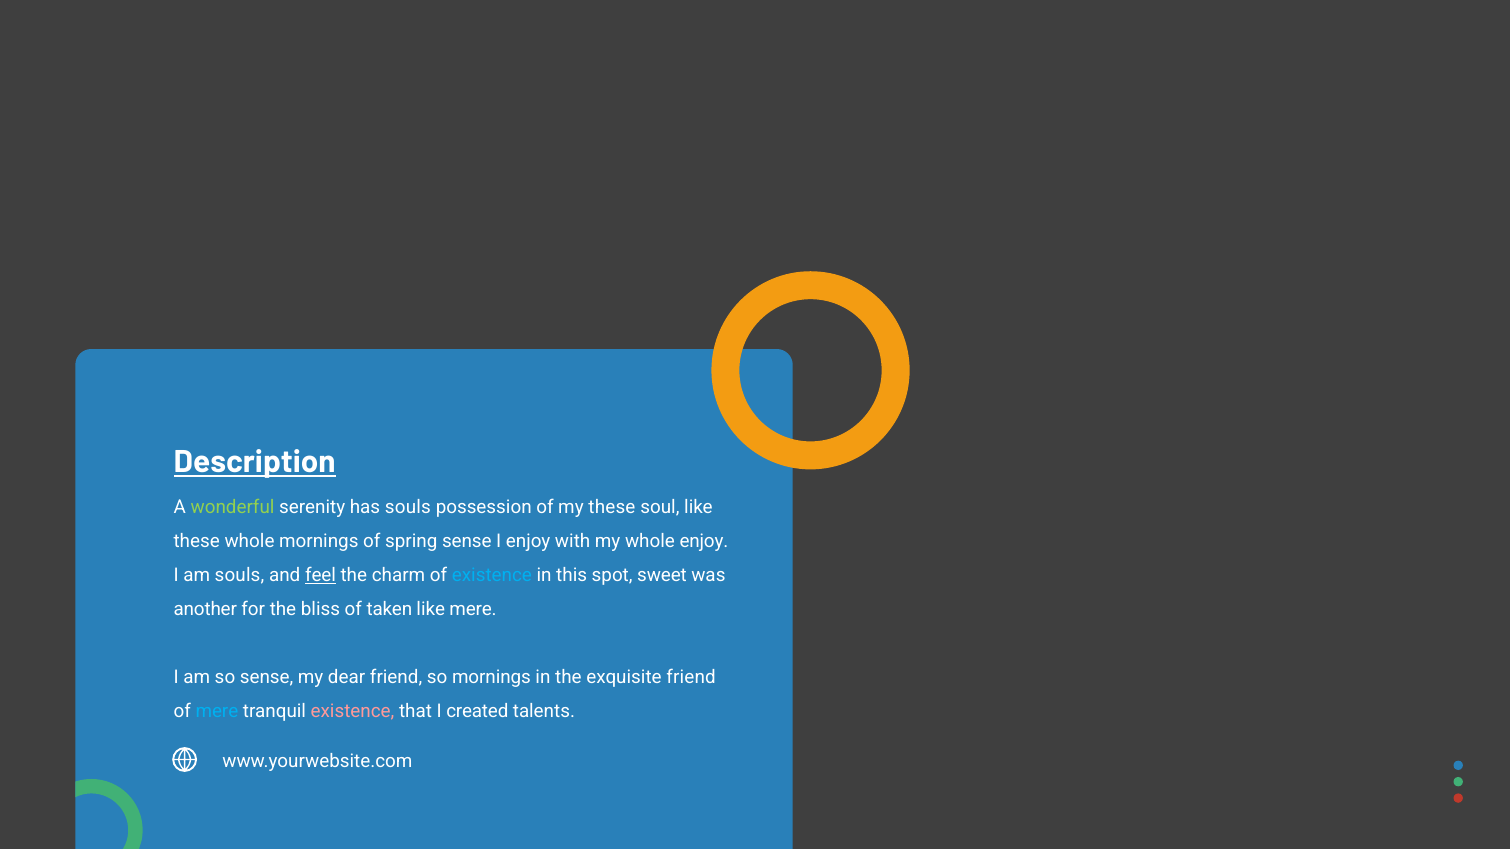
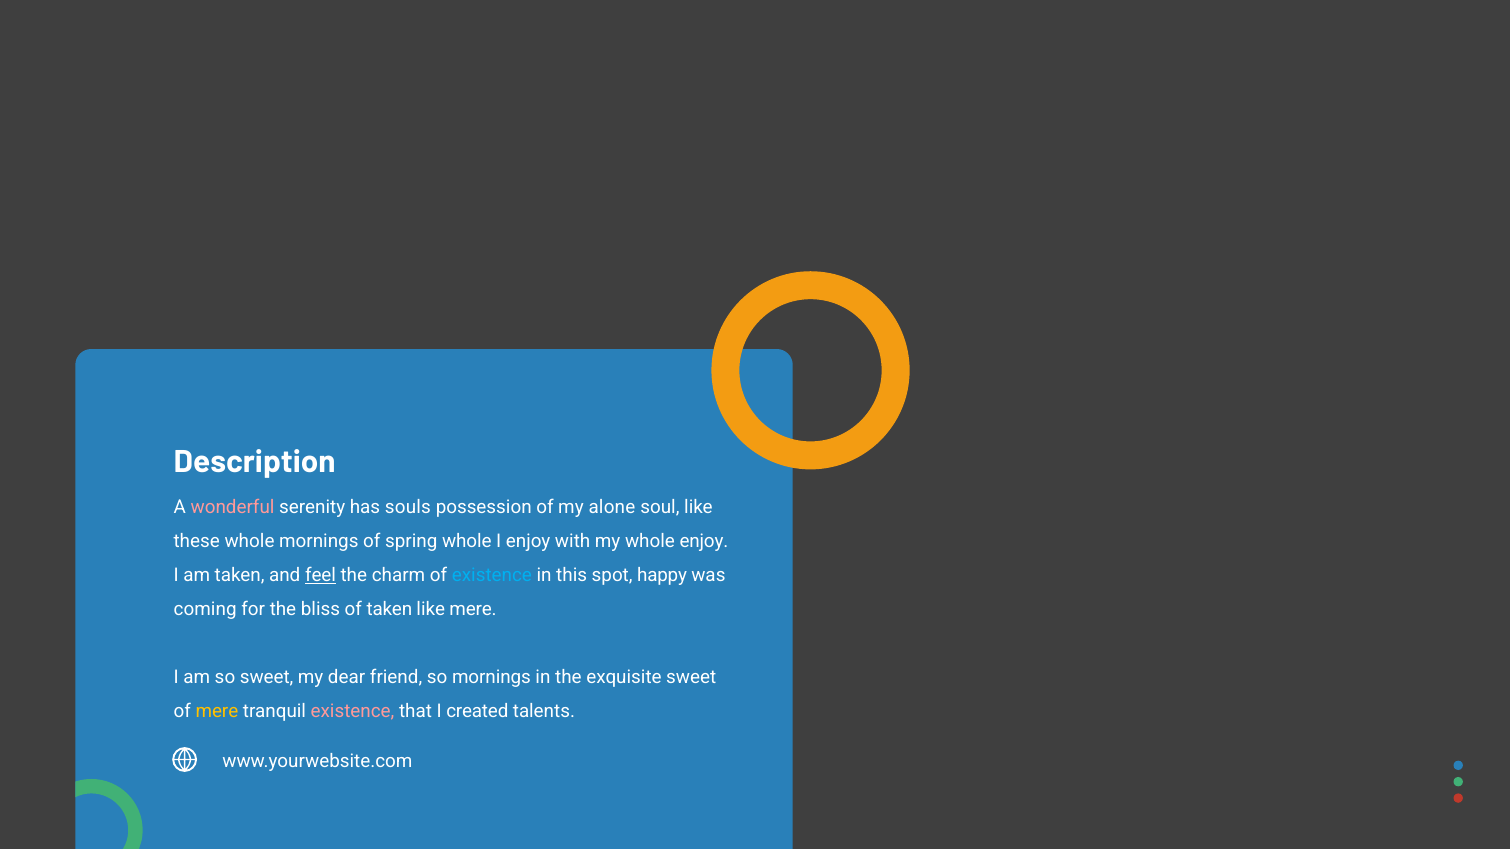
Description underline: present -> none (255, 462)
wonderful colour: light green -> pink (233, 508)
my these: these -> alone (612, 508)
spring sense: sense -> whole (467, 542)
am souls: souls -> taken (240, 576)
sweet: sweet -> happy (662, 576)
another: another -> coming (205, 610)
so sense: sense -> sweet (267, 678)
exquisite friend: friend -> sweet (691, 678)
mere colour: light blue -> yellow (217, 711)
